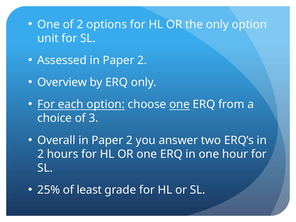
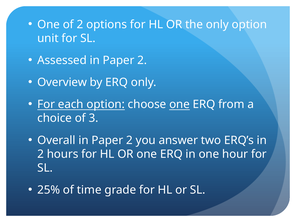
least: least -> time (89, 190)
